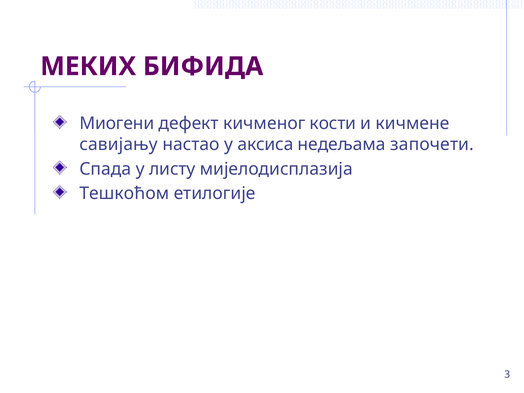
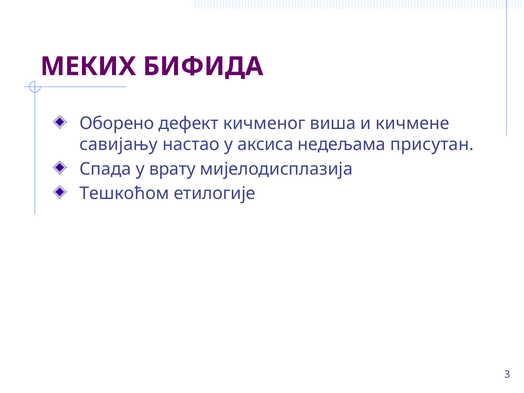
Миогени: Миогени -> Оборено (117, 124)
кости: кости -> виша (333, 124)
започети: започети -> присутан (432, 144)
листу: листу -> врату (172, 169)
